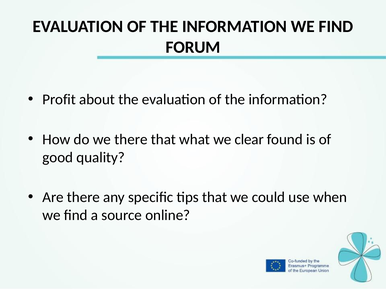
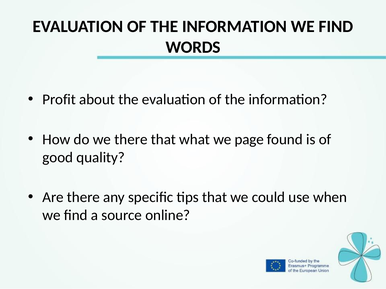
FORUM: FORUM -> WORDS (193, 47)
clear: clear -> page (249, 140)
